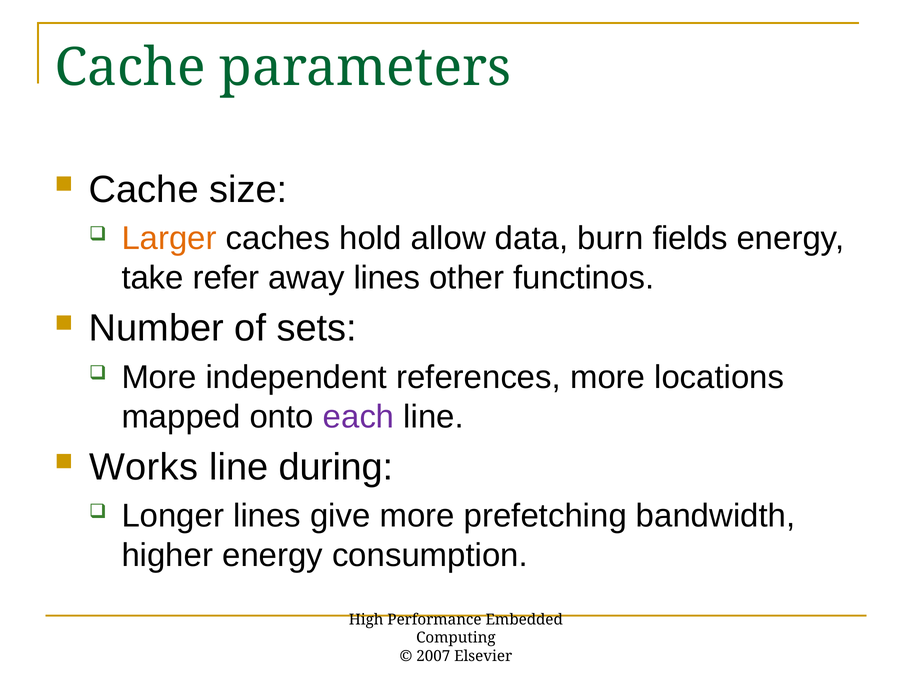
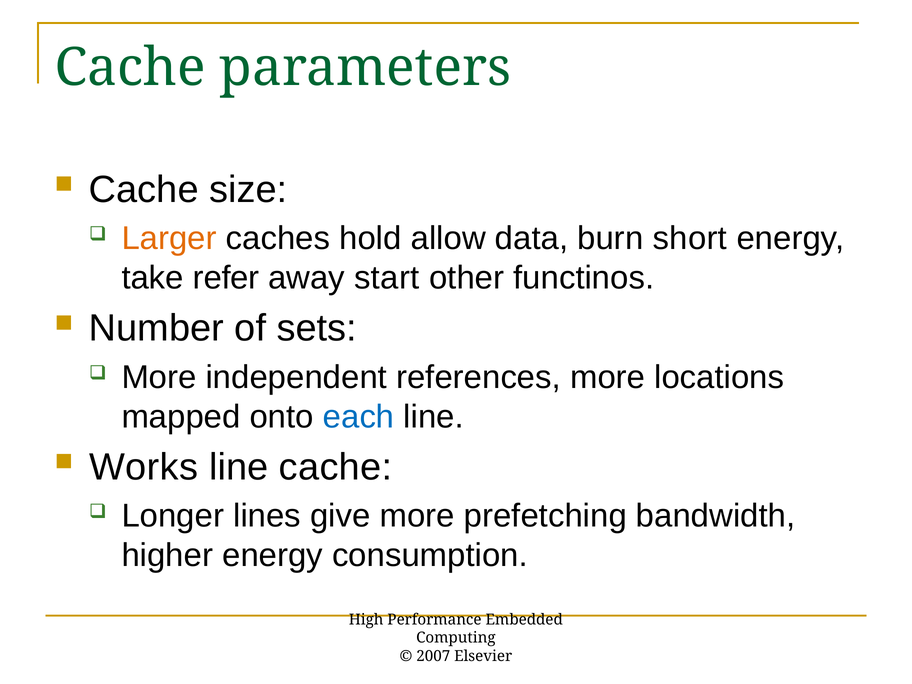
fields: fields -> short (690, 238)
away lines: lines -> start (387, 278)
each colour: purple -> blue (359, 417)
line during: during -> cache (336, 467)
